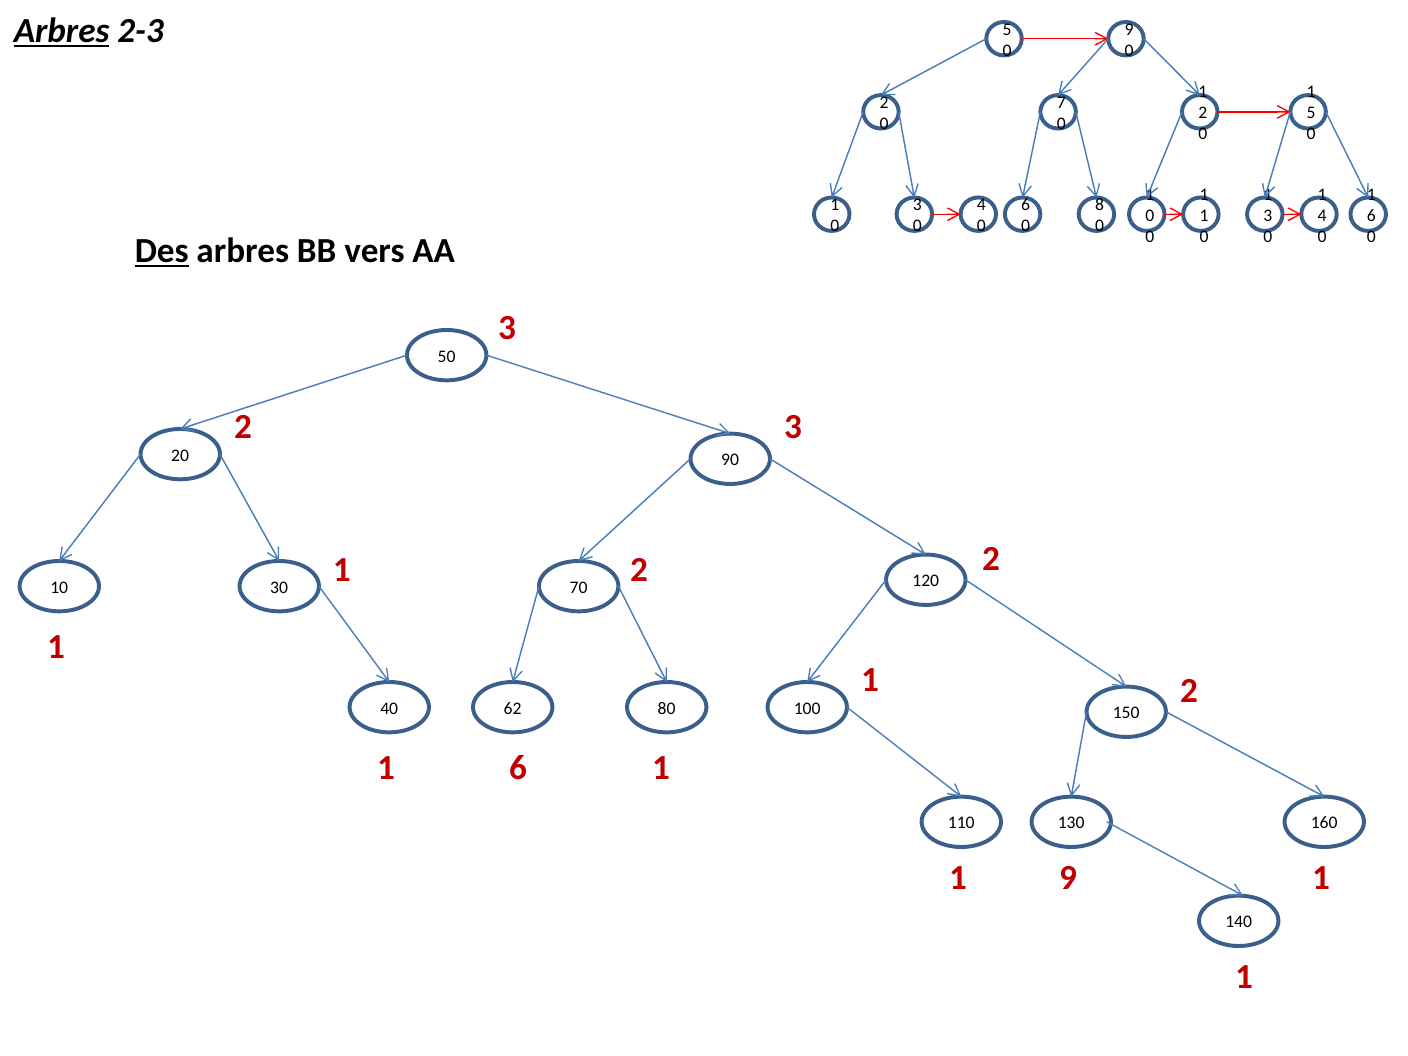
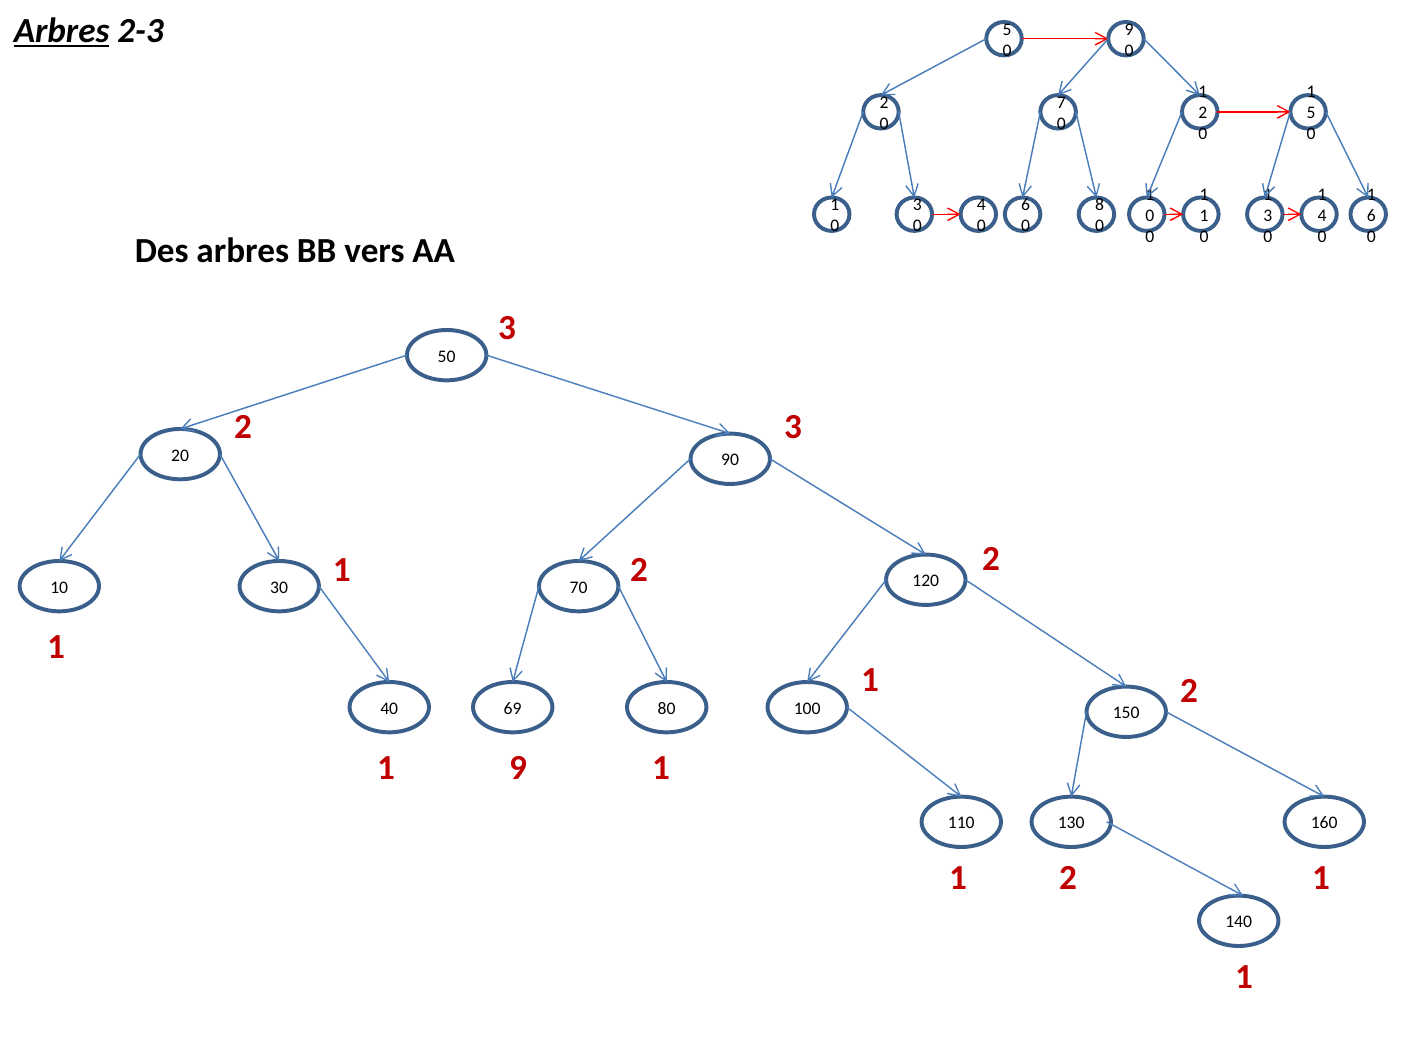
Des underline: present -> none (162, 250)
62: 62 -> 69 (513, 708)
6: 6 -> 9 (518, 767)
9: 9 -> 2 (1068, 877)
